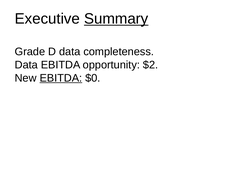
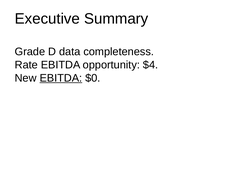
Summary underline: present -> none (116, 19)
Data: Data -> Rate (26, 65)
$2: $2 -> $4 (151, 65)
